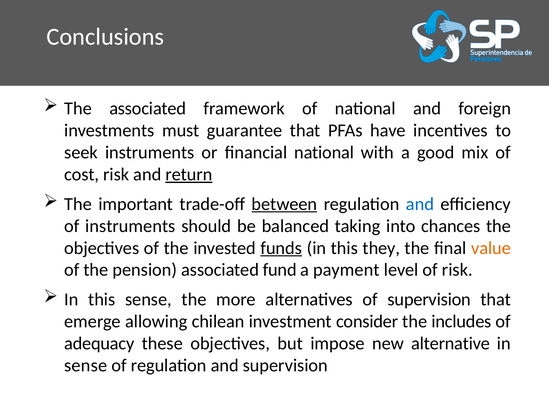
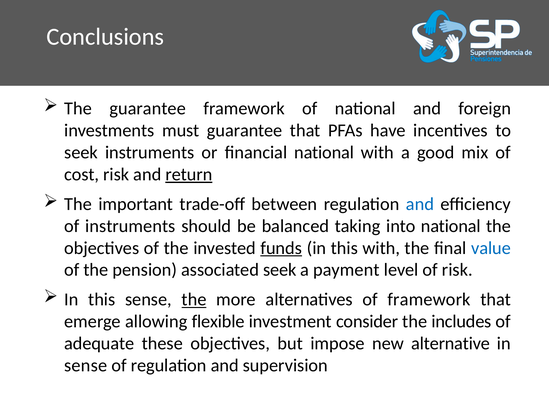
The associated: associated -> guarantee (148, 108)
between underline: present -> none (284, 204)
into chances: chances -> national (451, 226)
this they: they -> with (381, 248)
value colour: orange -> blue (491, 248)
associated fund: fund -> seek (280, 270)
the underline: none -> present (194, 299)
of supervision: supervision -> framework (429, 299)
chilean: chilean -> flexible (218, 321)
adequacy: adequacy -> adequate (99, 343)
